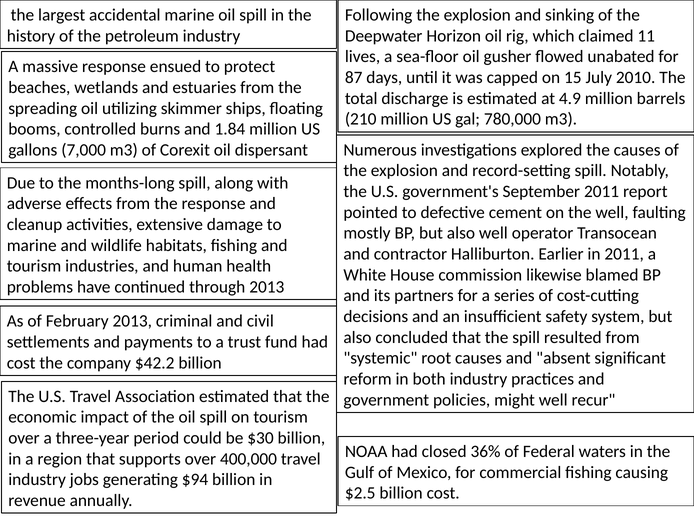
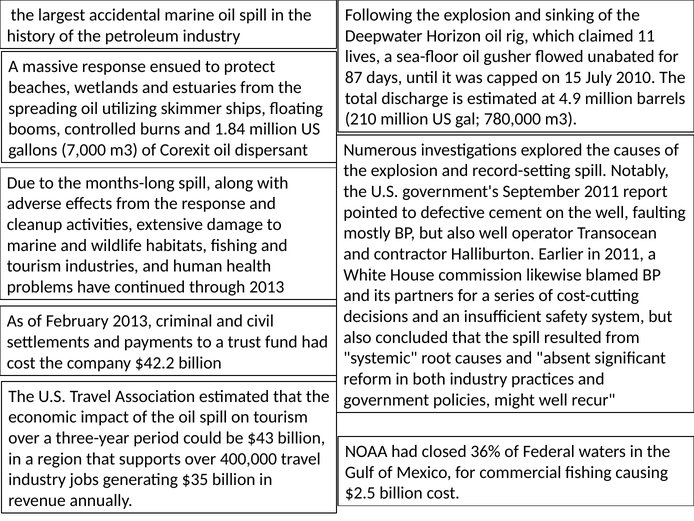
$30: $30 -> $43 (260, 438)
$94: $94 -> $35 (195, 479)
